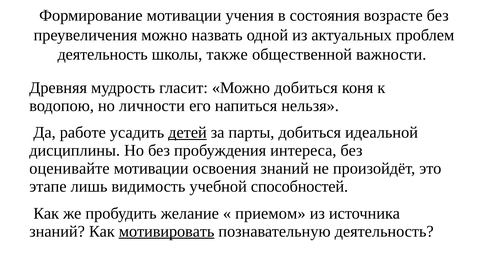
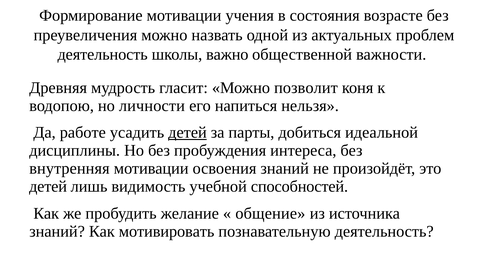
также: также -> важно (227, 55)
Можно добиться: добиться -> позволит (306, 88)
оценивайте: оценивайте -> внутренняя (69, 168)
этапе: этапе -> детей (48, 186)
приемом: приемом -> общение (270, 213)
мотивировать underline: present -> none (167, 231)
